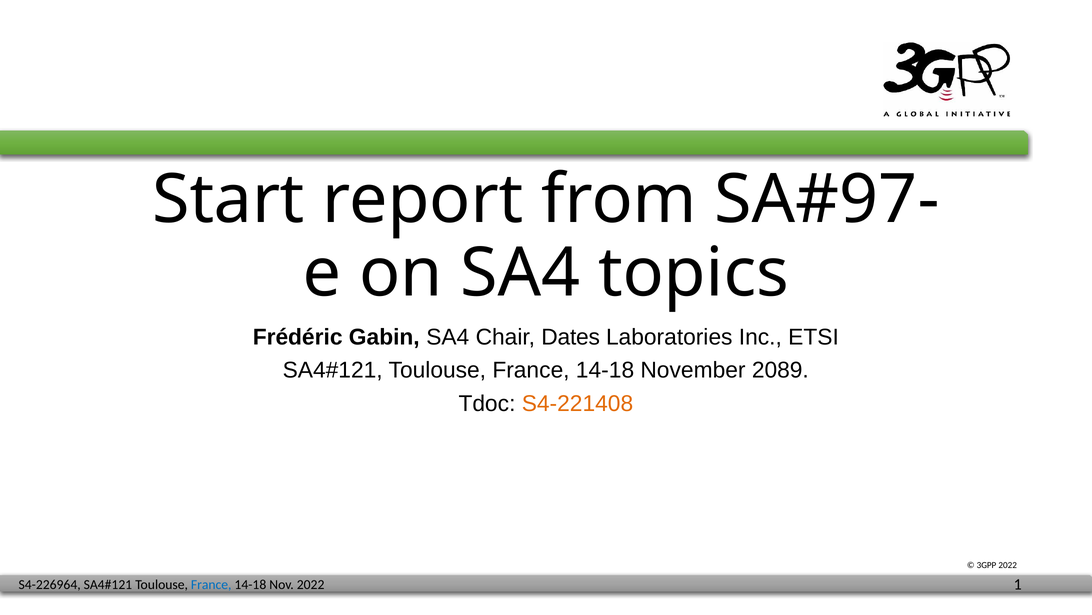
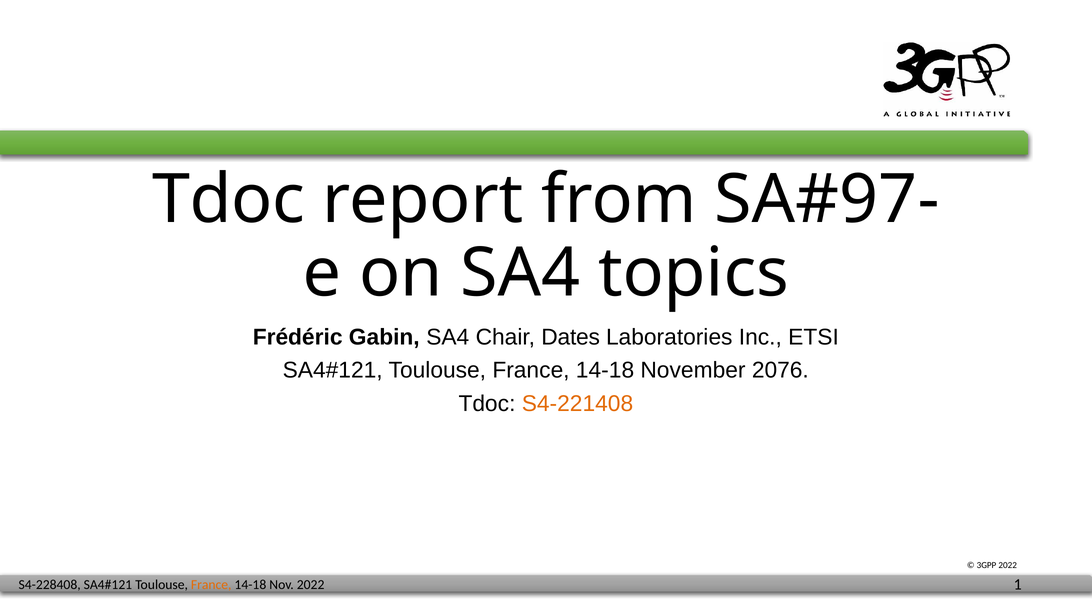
Start: Start -> Tdoc (229, 199)
2089: 2089 -> 2076 (780, 370)
S4-226964: S4-226964 -> S4-228408 (50, 584)
France colour: blue -> orange (211, 584)
